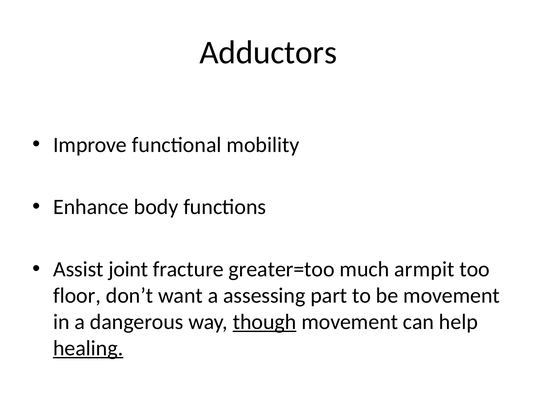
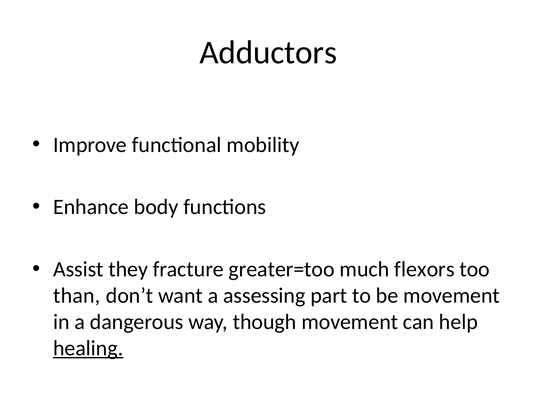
joint: joint -> they (128, 269)
armpit: armpit -> flexors (424, 269)
floor: floor -> than (77, 296)
though underline: present -> none (265, 322)
